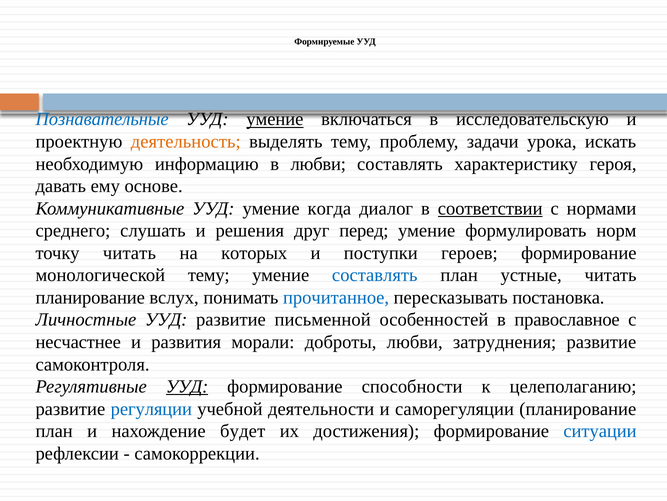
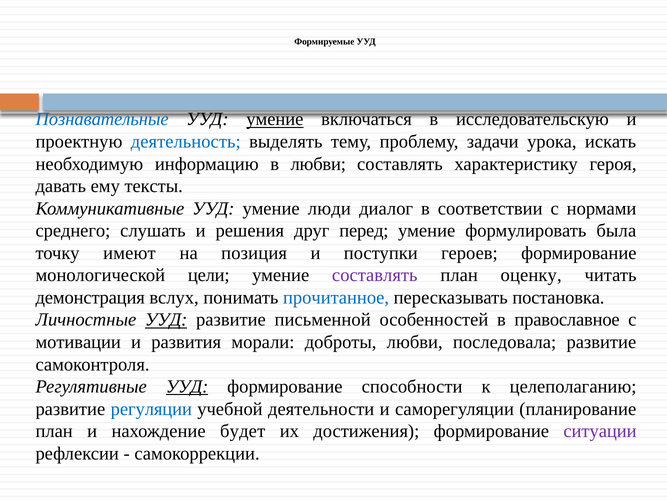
деятельность colour: orange -> blue (186, 141)
основе: основе -> тексты (154, 186)
когда: когда -> люди (329, 208)
соответствии underline: present -> none (490, 208)
норм: норм -> была (616, 230)
точку читать: читать -> имеют (129, 253)
которых: которых -> позиция (254, 253)
монологической тему: тему -> цели (209, 275)
составлять colour: blue -> purple (375, 275)
устные: устные -> оценку (531, 275)
планирование: планирование -> демонстрация (90, 297)
УУД underline: none -> present (166, 319)
несчастнее: несчастнее -> мотивации (78, 342)
затруднения: затруднения -> последовала (505, 342)
ситуации colour: blue -> purple (600, 431)
